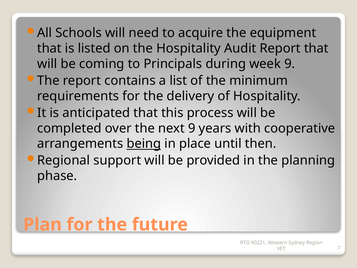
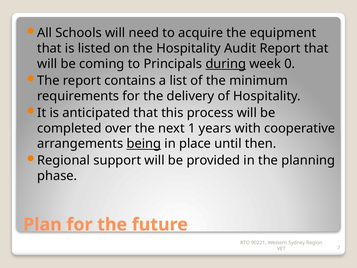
during underline: none -> present (226, 64)
week 9: 9 -> 0 (290, 64)
next 9: 9 -> 1 (192, 128)
